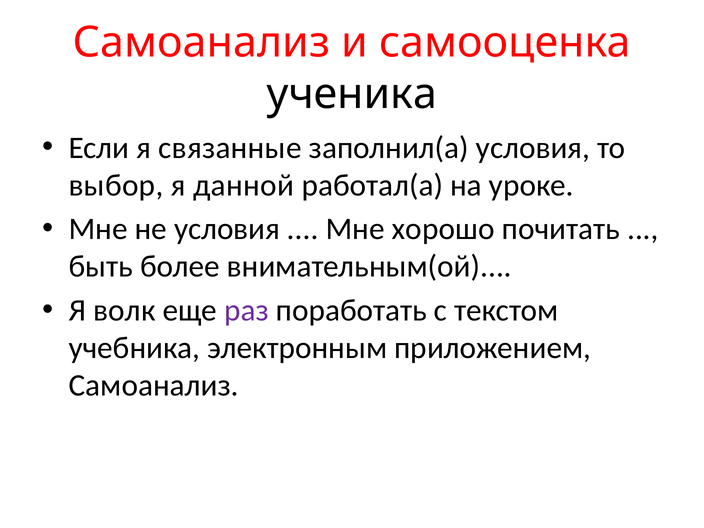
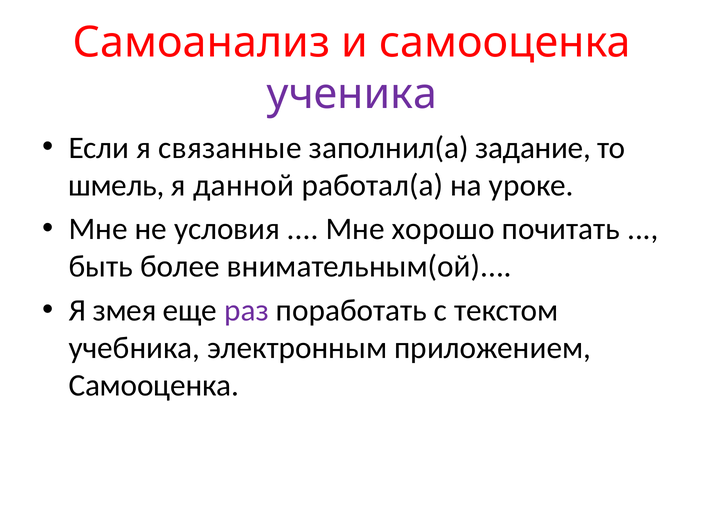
ученика colour: black -> purple (352, 94)
заполнил(а условия: условия -> задание (533, 148)
выбор: выбор -> шмель (116, 185)
волк: волк -> змея (125, 310)
Самоанализ: Самоанализ -> Самооценка (154, 386)
